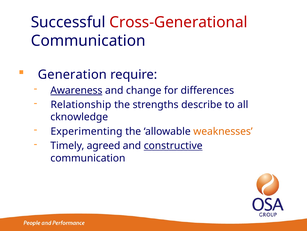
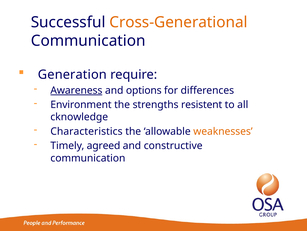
Cross-Generational colour: red -> orange (179, 22)
change: change -> options (144, 90)
Relationship: Relationship -> Environment (81, 104)
describe: describe -> resistent (202, 104)
Experimenting: Experimenting -> Characteristics (86, 131)
constructive underline: present -> none (173, 145)
